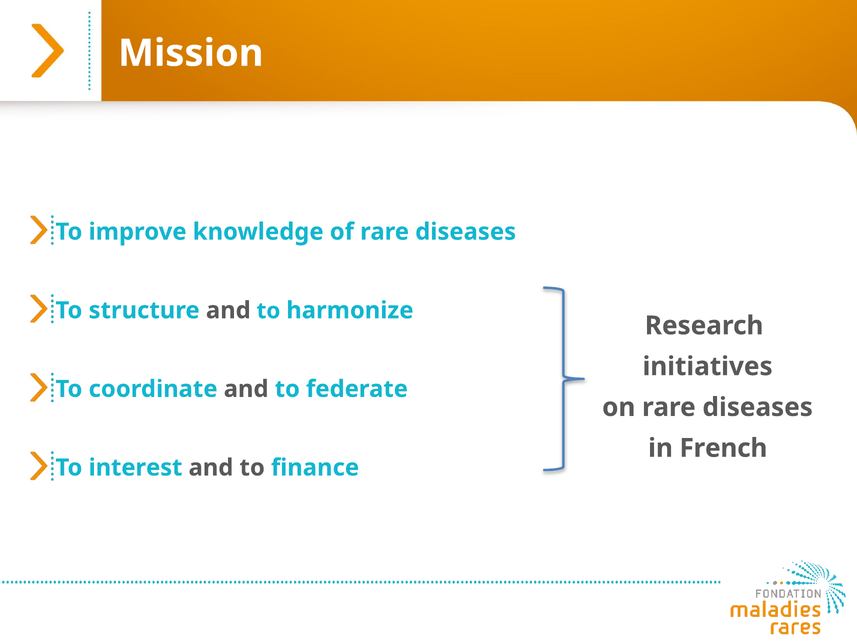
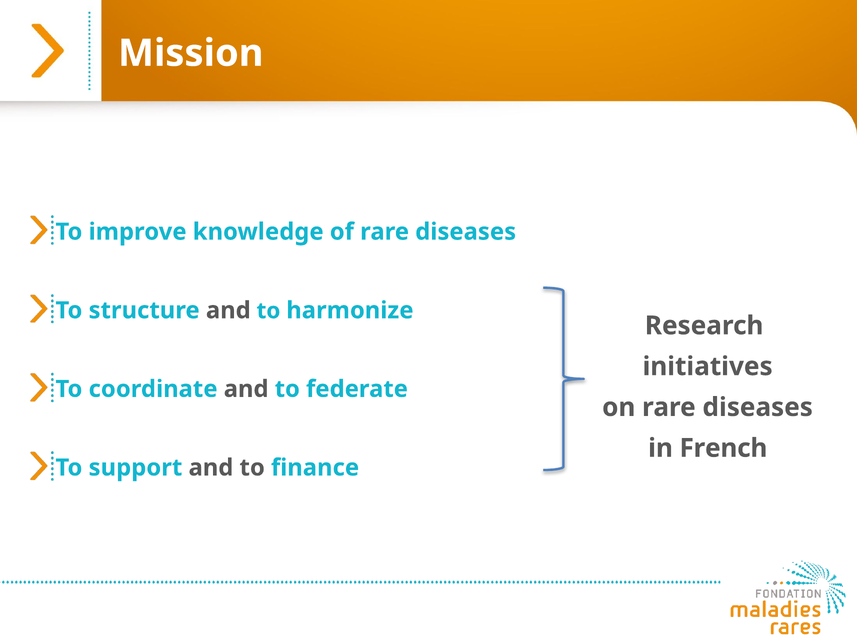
interest: interest -> support (135, 467)
